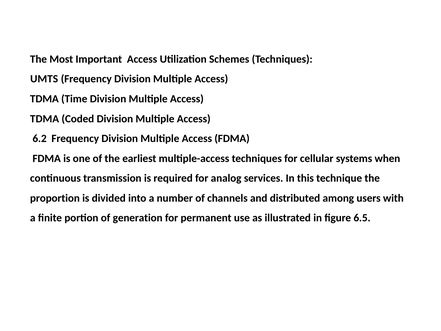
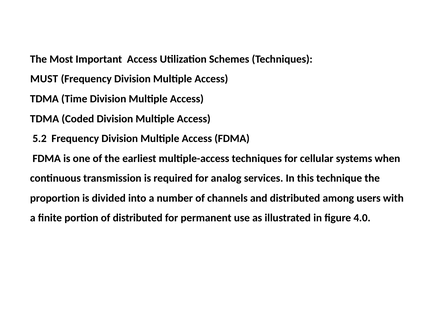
UMTS: UMTS -> MUST (44, 79)
6.2: 6.2 -> 5.2 (40, 138)
of generation: generation -> distributed (138, 218)
6.5: 6.5 -> 4.0 (362, 218)
